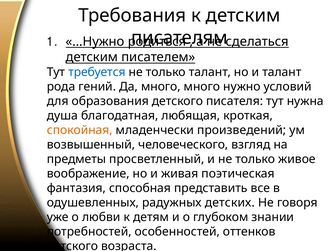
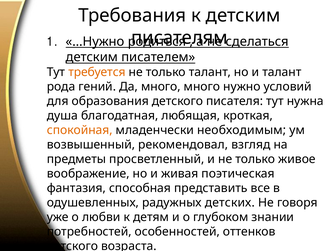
требуется colour: blue -> orange (97, 72)
произведений: произведений -> необходимым (242, 130)
человеческого: человеческого -> рекомендовал (183, 145)
